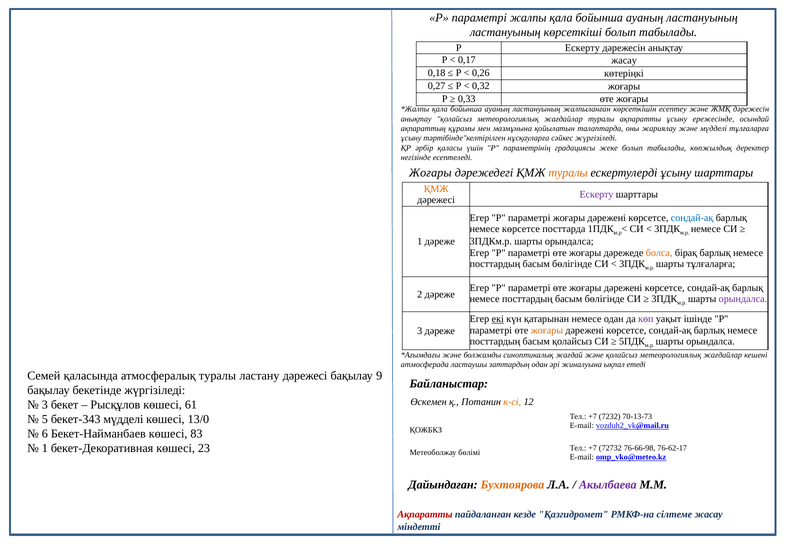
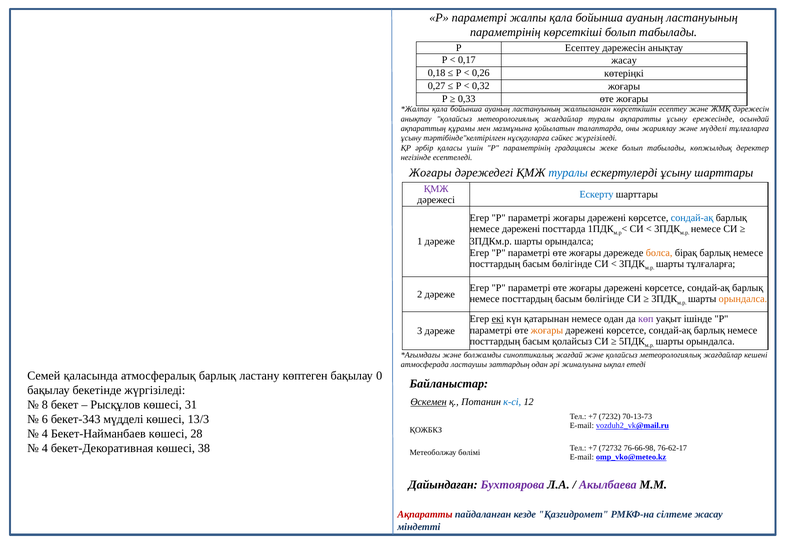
ластануының: ластануының -> параметрінің (505, 32)
Р Ескерту: Ескерту -> Есептеу (582, 48)
туралы colour: orange -> blue (568, 173)
ҚМЖ colour: orange -> purple (436, 189)
Ескерту colour: purple -> blue (597, 194)
немесе көрсетсе: көрсетсе -> дәрежені (521, 229)
орындалса colour: purple -> orange (743, 299)
атмосфералық туралы: туралы -> барлық (218, 376)
ластану дәрежесі: дәрежесі -> көптеген (305, 376)
9: 9 -> 0 (379, 376)
Өскемен underline: none -> present (429, 402)
к-сі colour: orange -> blue (512, 402)
3: 3 -> 8 (45, 405)
61: 61 -> 31 (191, 405)
5: 5 -> 6 (45, 419)
13/0: 13/0 -> 13/3 (198, 419)
6: 6 -> 4 (45, 434)
83: 83 -> 28 (196, 434)
1: 1 -> 4 (45, 448)
23: 23 -> 38 (204, 448)
Бухтоярова colour: orange -> purple (513, 485)
